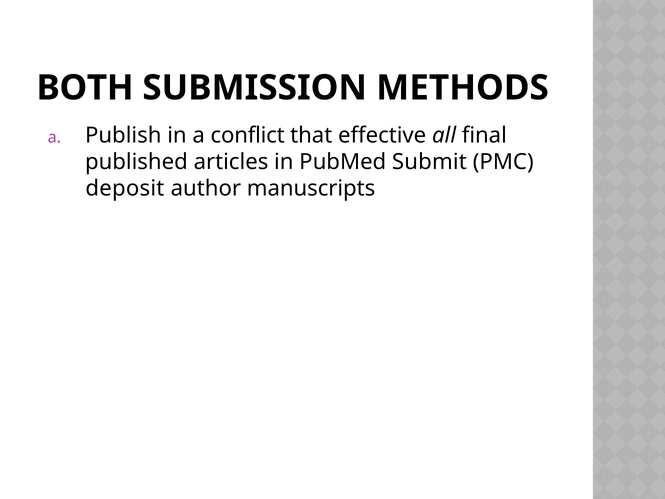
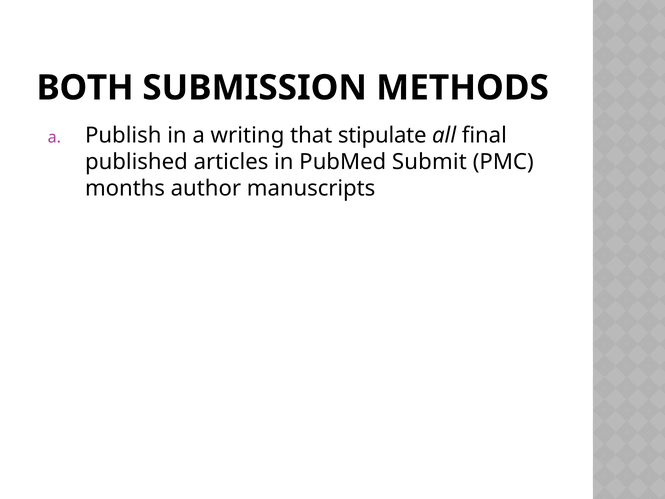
conflict: conflict -> writing (247, 135)
effective: effective -> stipulate (382, 135)
deposit: deposit -> months (125, 188)
